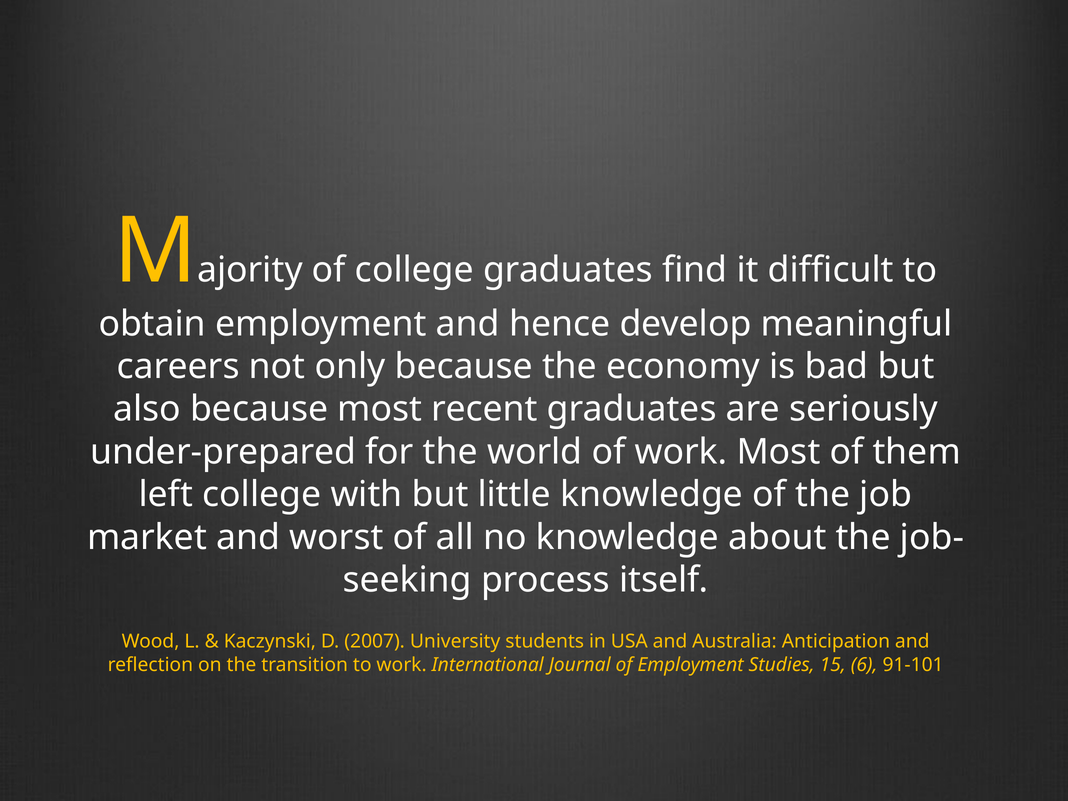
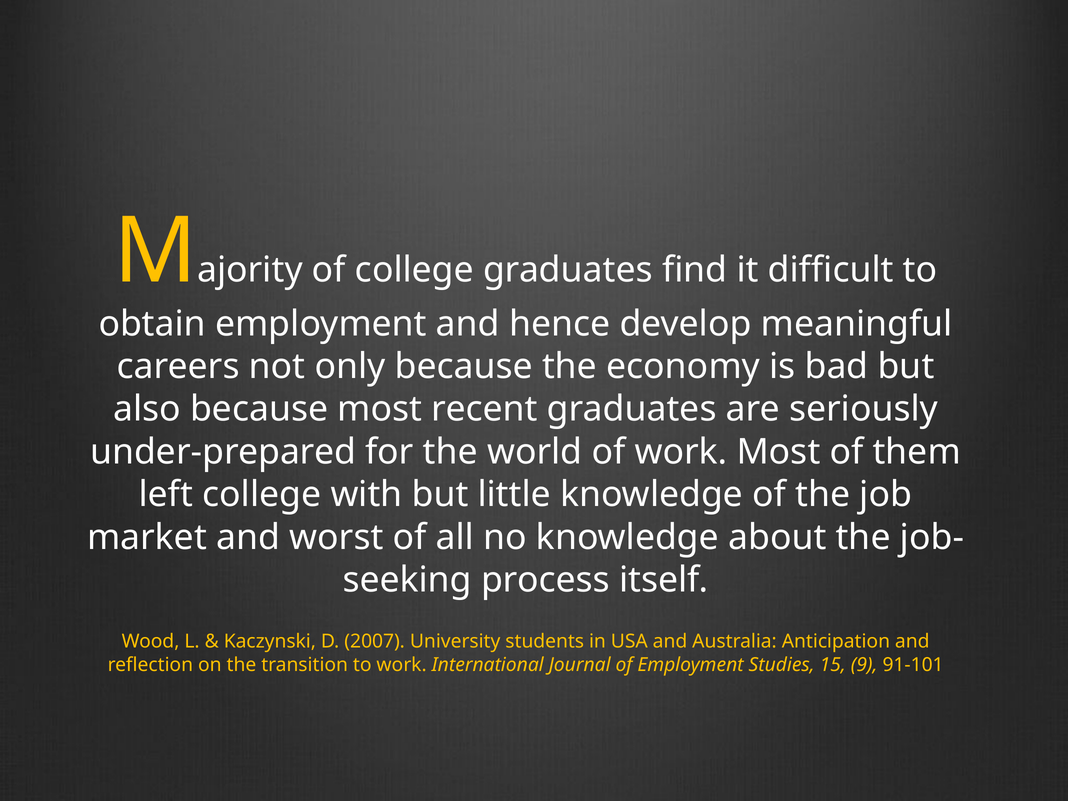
6: 6 -> 9 (864, 665)
